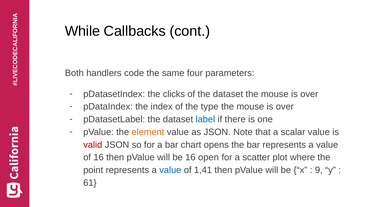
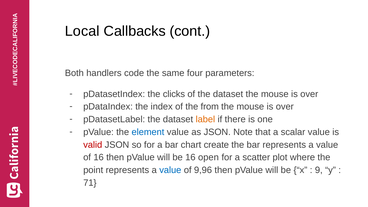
While: While -> Local (82, 31)
type: type -> from (210, 107)
label colour: blue -> orange (205, 119)
element colour: orange -> blue (148, 132)
opens: opens -> create (216, 145)
1,41: 1,41 -> 9,96 (203, 170)
61: 61 -> 71 (90, 183)
